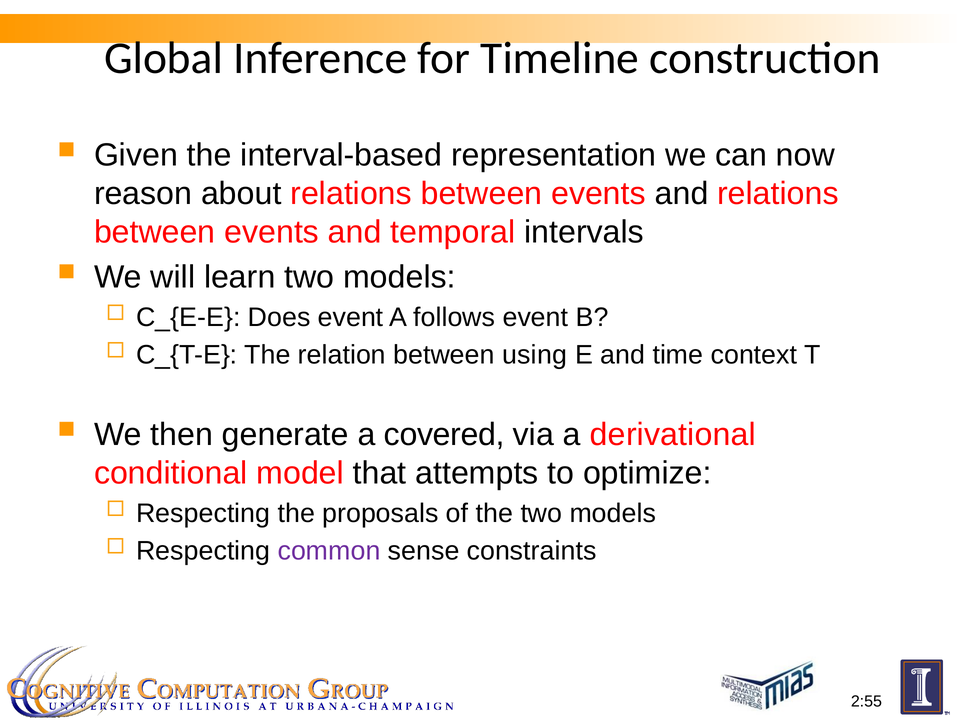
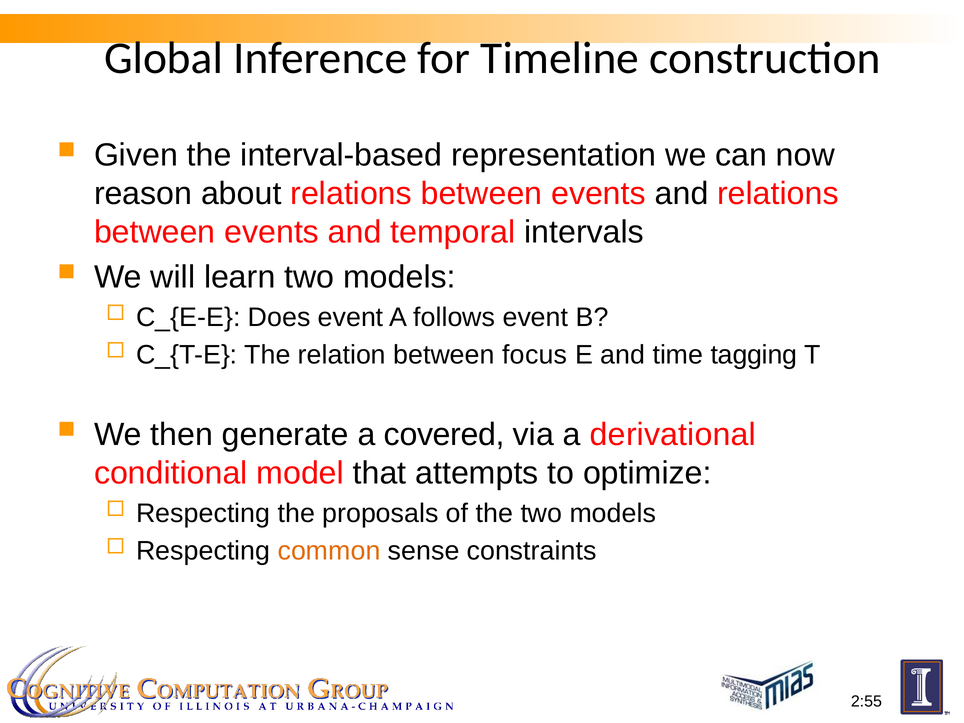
using: using -> focus (535, 355)
context: context -> tagging (754, 355)
common colour: purple -> orange (329, 551)
